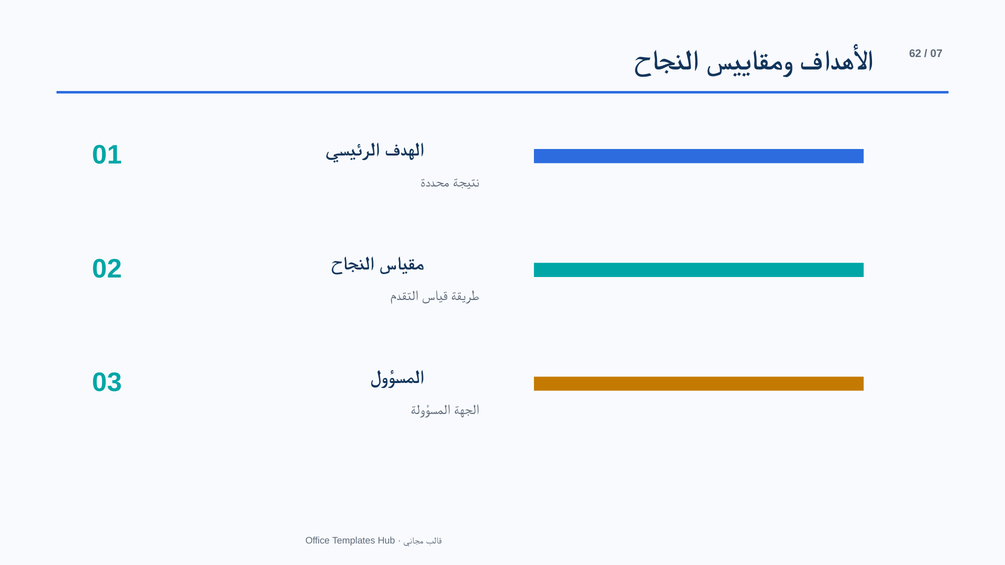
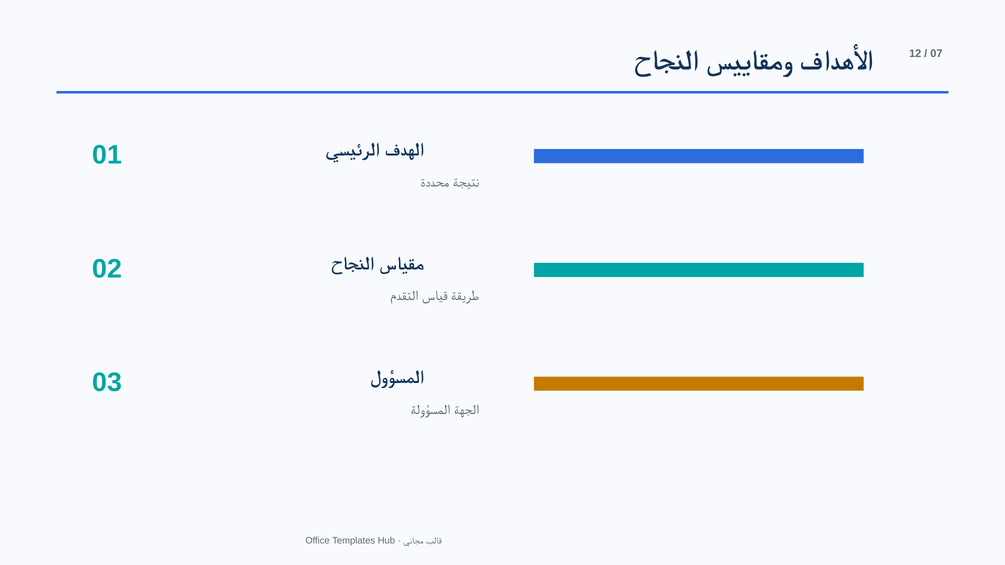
62: 62 -> 12 (915, 53)
